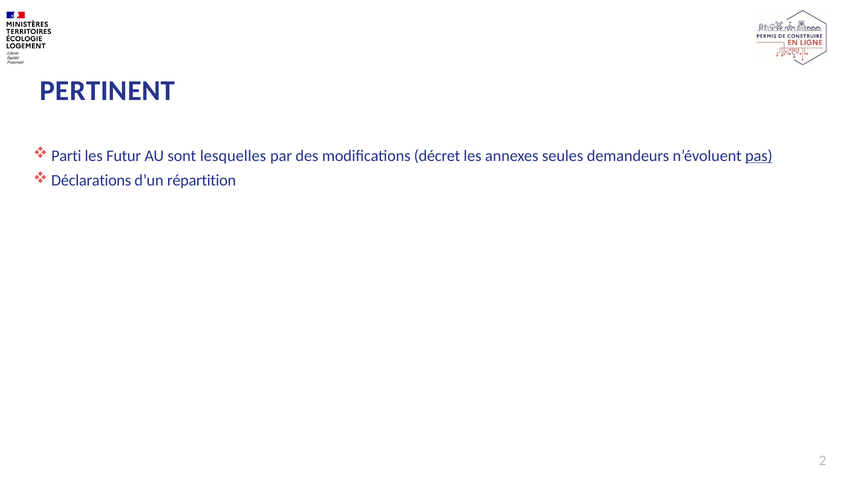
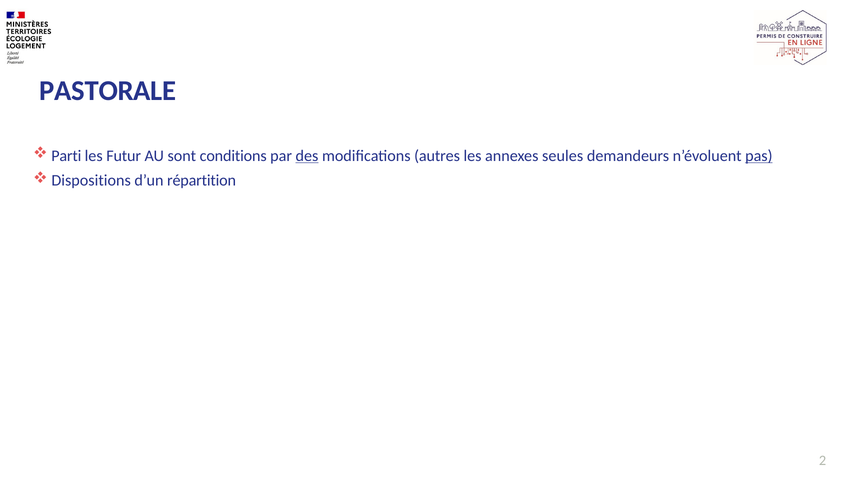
PERTINENT: PERTINENT -> PASTORALE (108, 91)
lesquelles: lesquelles -> conditions (233, 156)
des underline: none -> present (307, 156)
décret: décret -> autres (437, 156)
Déclarations: Déclarations -> Dispositions (91, 180)
